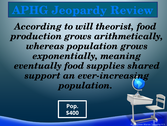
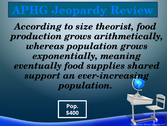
will: will -> size (84, 26)
